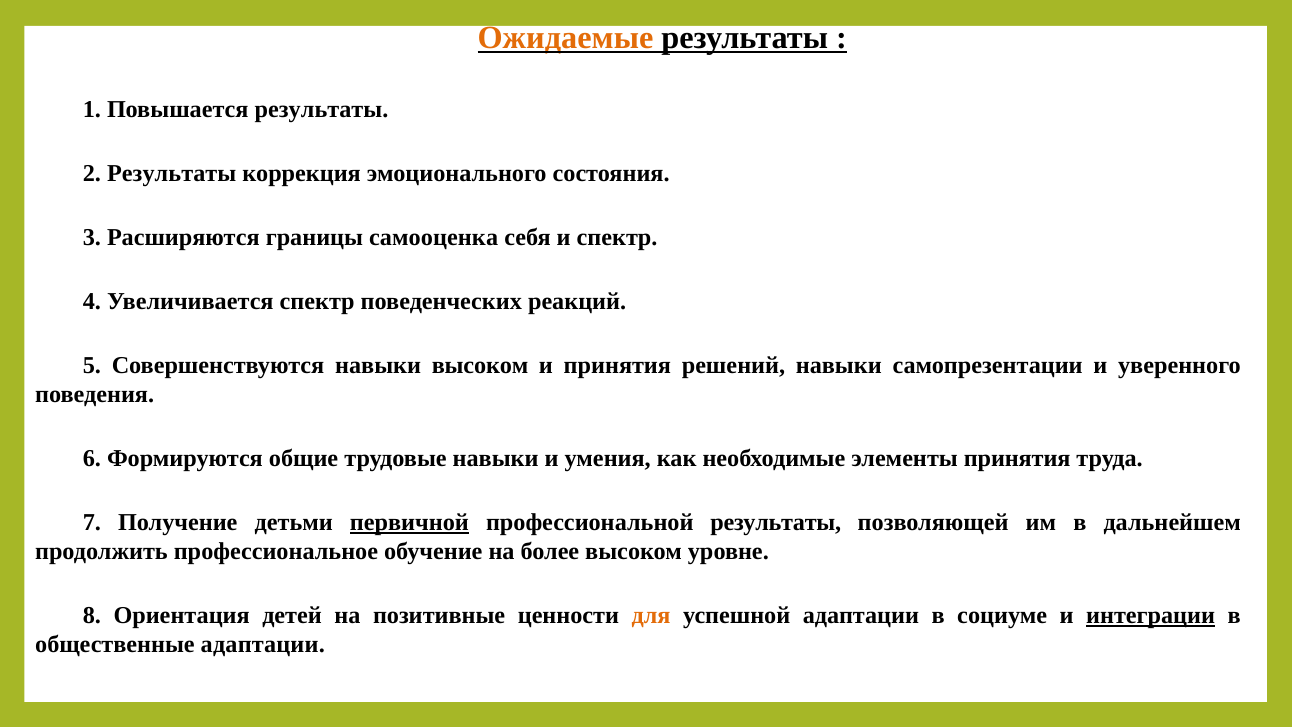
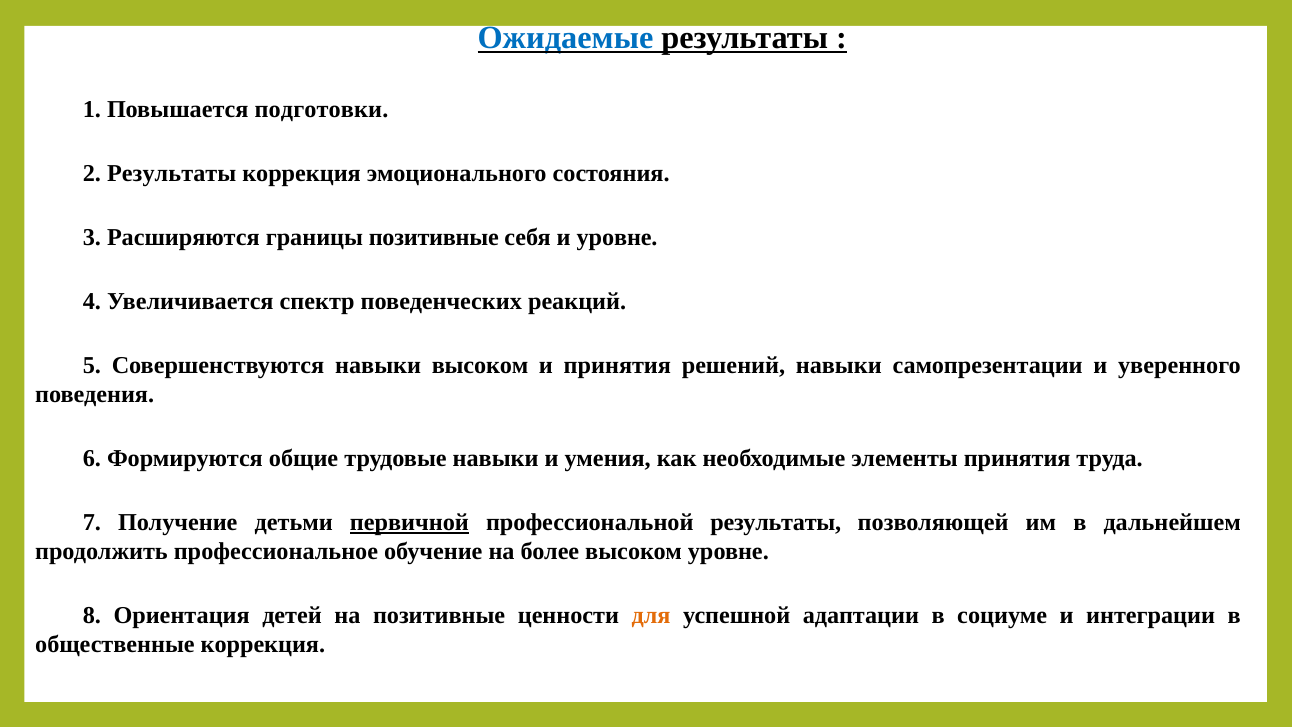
Ожидаемые colour: orange -> blue (565, 38)
Повышается результаты: результаты -> подготовки (321, 109)
границы самооценка: самооценка -> позитивные (434, 237)
и спектр: спектр -> уровне (617, 237)
интеграции underline: present -> none (1151, 616)
общественные адаптации: адаптации -> коррекция (263, 645)
